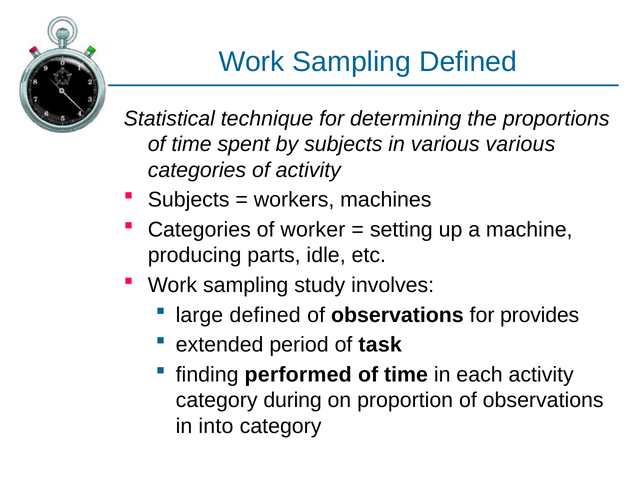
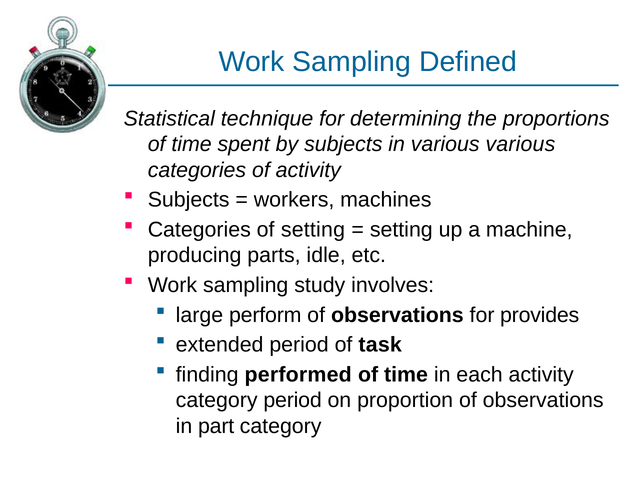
of worker: worker -> setting (313, 230)
large defined: defined -> perform (265, 315)
category during: during -> period (293, 400)
into: into -> part (216, 426)
